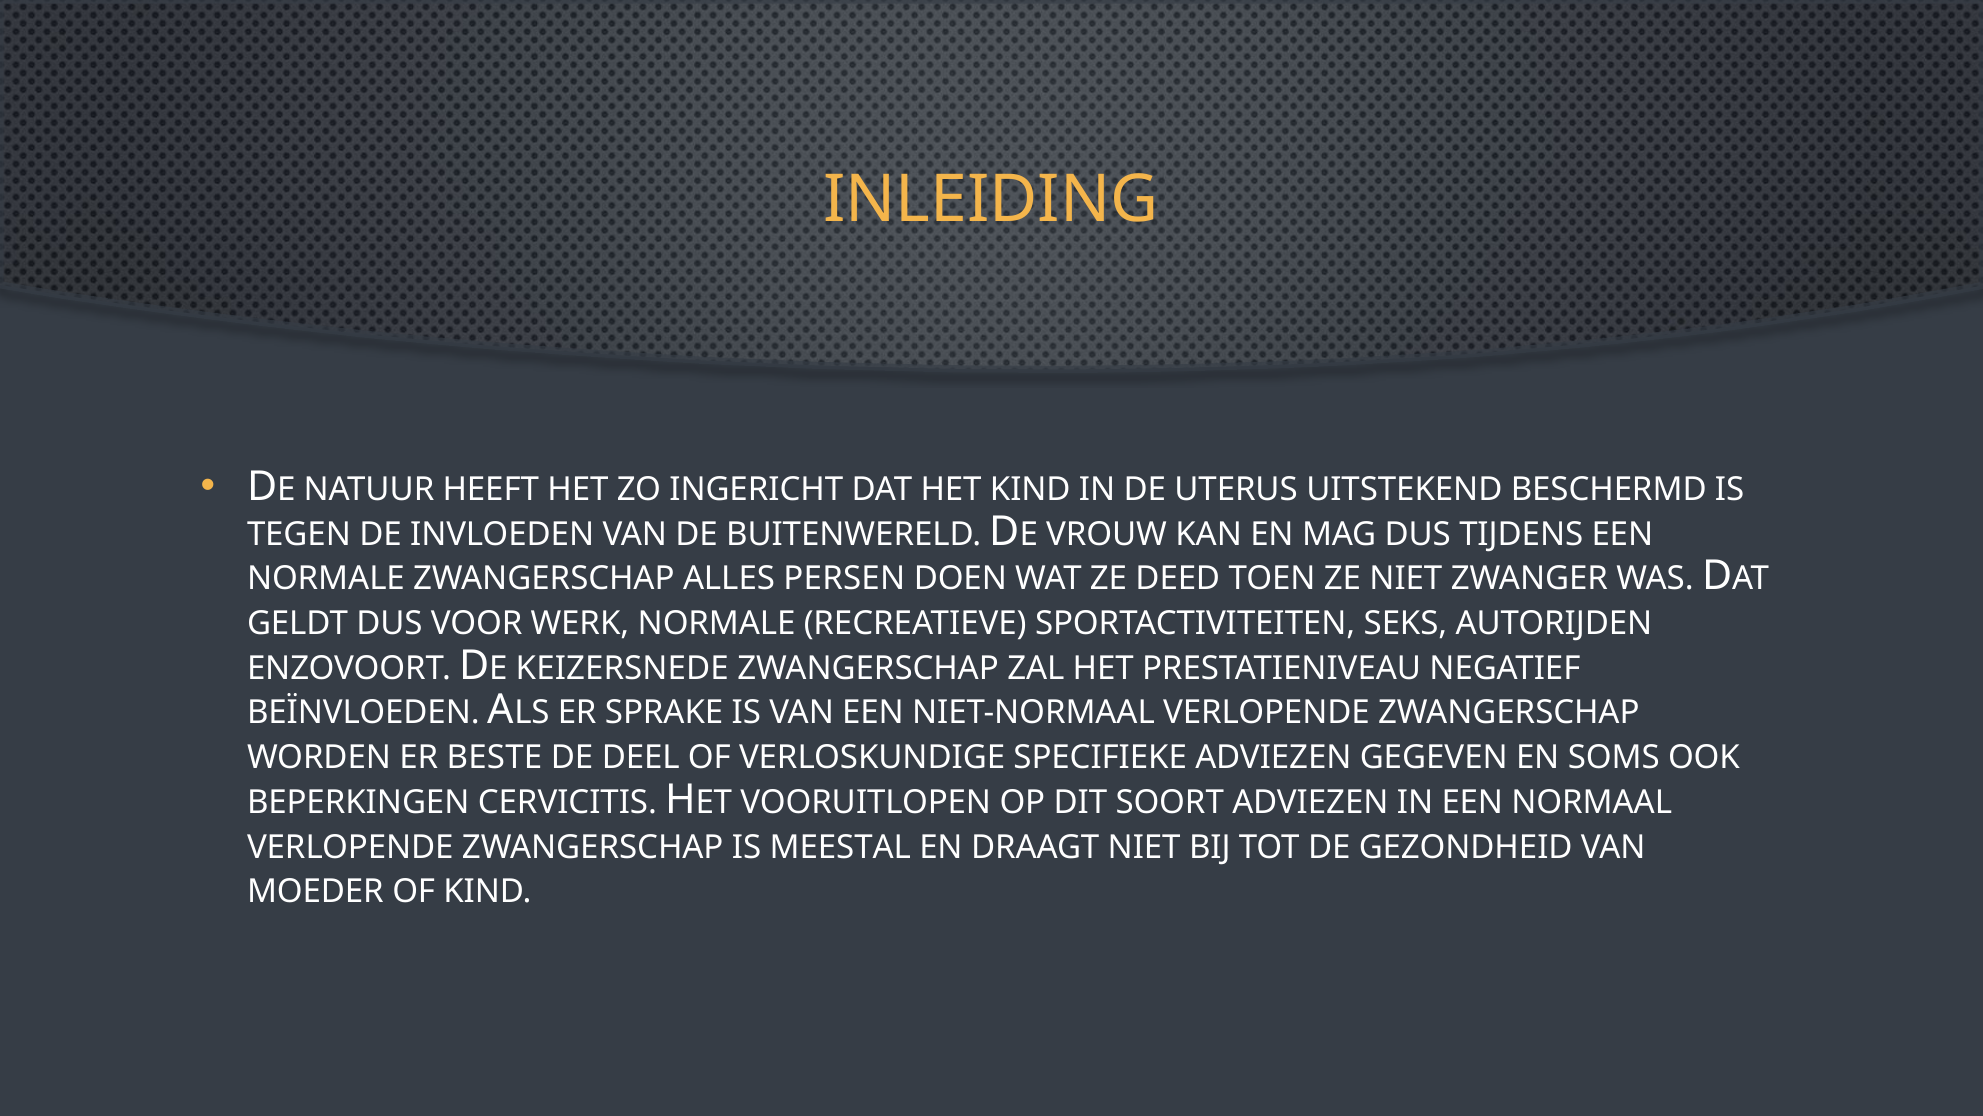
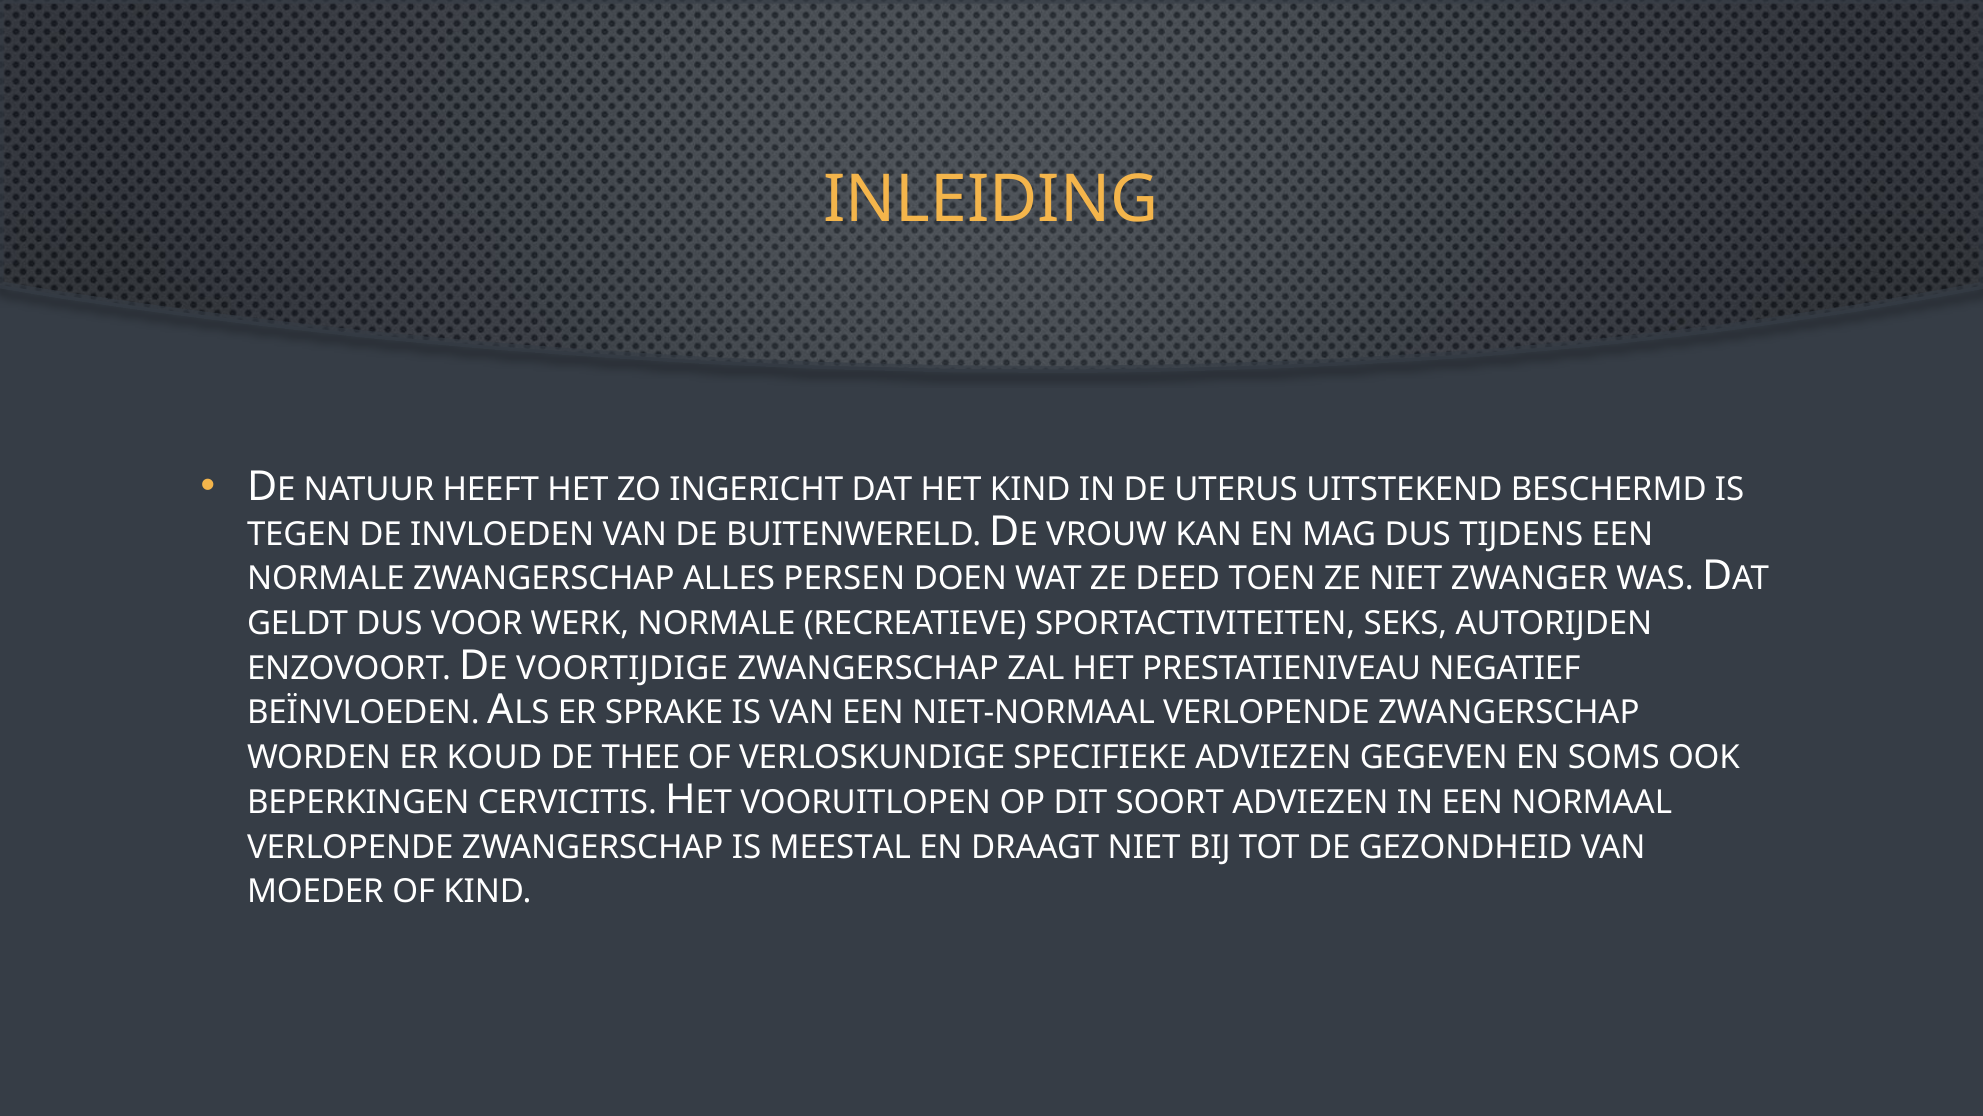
KEIZERSNEDE: KEIZERSNEDE -> VOORTIJDIGE (622, 668)
BESTE: BESTE -> KOUD (494, 757)
DEEL: DEEL -> THEE (641, 757)
